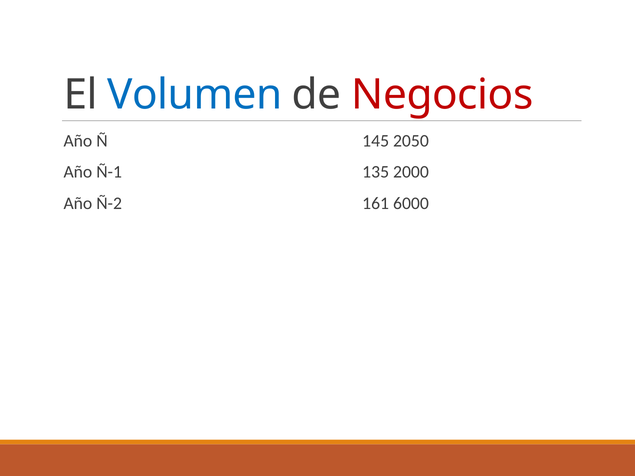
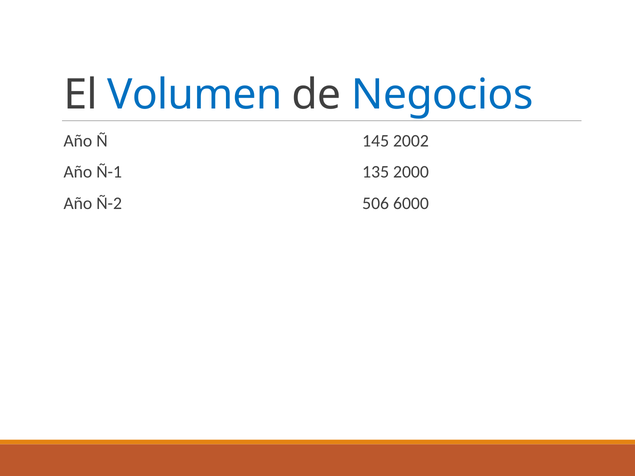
Negocios colour: red -> blue (442, 95)
2050: 2050 -> 2002 (411, 141)
161: 161 -> 506 (376, 204)
